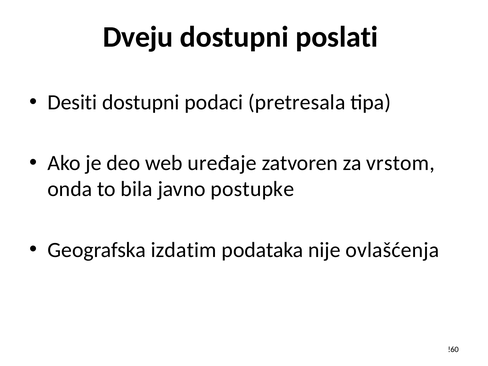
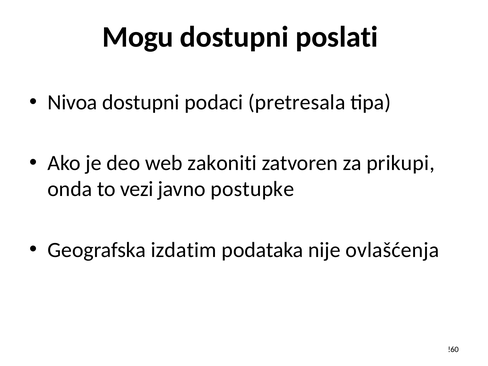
Dveju: Dveju -> Mogu (138, 37)
Desiti: Desiti -> Nivoa (72, 102)
uređaje: uređaje -> zakoniti (222, 163)
vrstom: vrstom -> prikupi (401, 163)
bila: bila -> vezi (137, 189)
